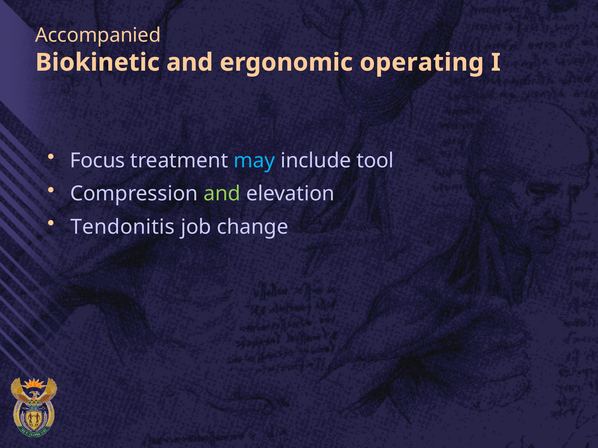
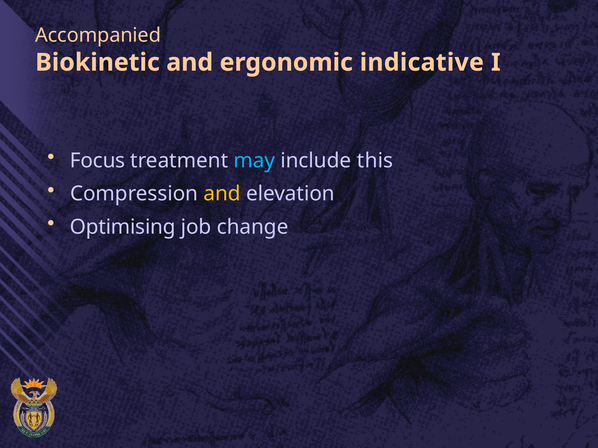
operating: operating -> indicative (422, 63)
tool: tool -> this (375, 161)
and colour: light green -> yellow (222, 194)
Tendonitis: Tendonitis -> Optimising (123, 227)
